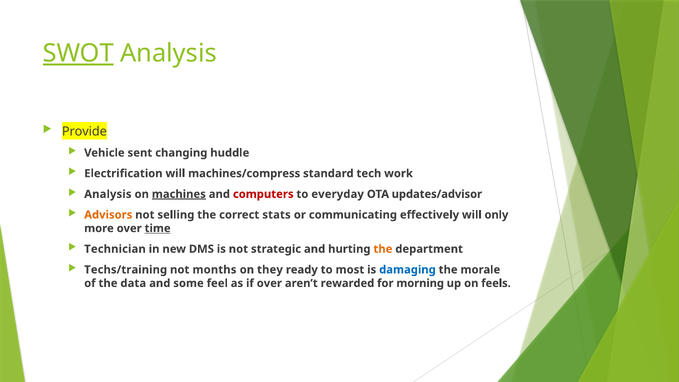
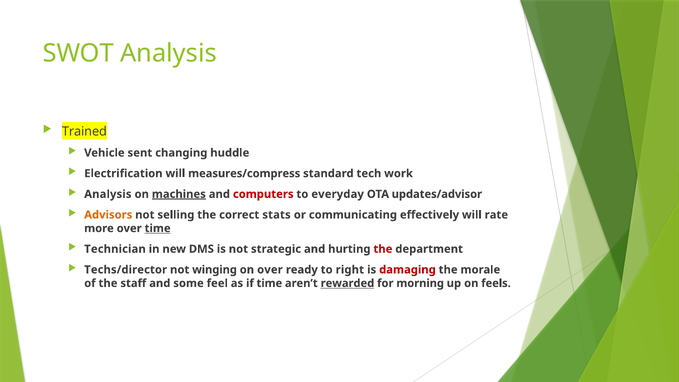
SWOT underline: present -> none (78, 54)
Provide: Provide -> Trained (84, 131)
machines/compress: machines/compress -> measures/compress (244, 173)
only: only -> rate (496, 215)
the colour: orange -> red (383, 249)
Techs/training: Techs/training -> Techs/director (126, 270)
months: months -> winging (215, 270)
on they: they -> over (270, 270)
most: most -> right (350, 270)
damaging colour: blue -> red (407, 270)
data: data -> staff (133, 283)
if over: over -> time (269, 283)
rewarded underline: none -> present (347, 283)
